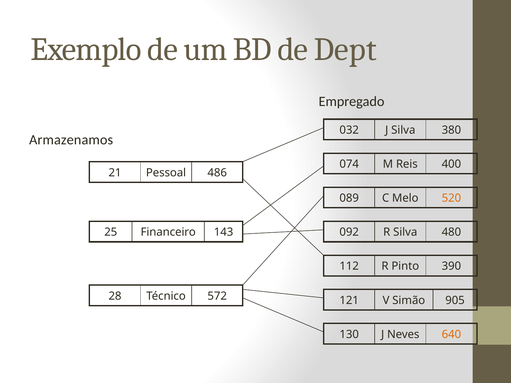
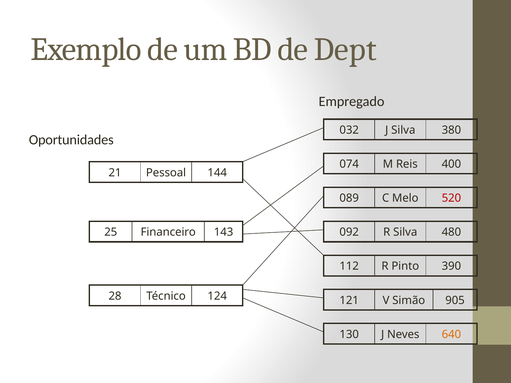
Armazenamos: Armazenamos -> Oportunidades (71, 140)
486: 486 -> 144 (217, 173)
520 colour: orange -> red (451, 198)
572: 572 -> 124 (217, 296)
